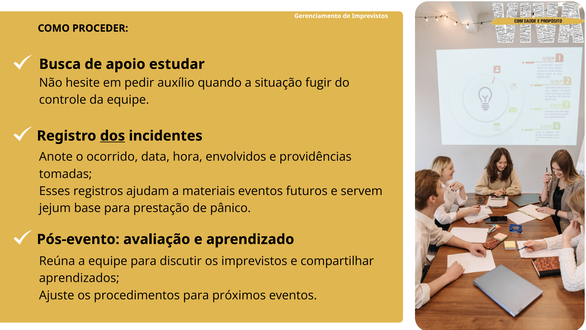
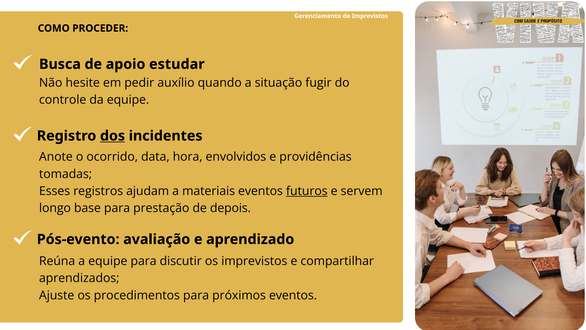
futuros underline: none -> present (307, 191)
jejum: jejum -> longo (55, 208)
pânico: pânico -> depois (230, 208)
